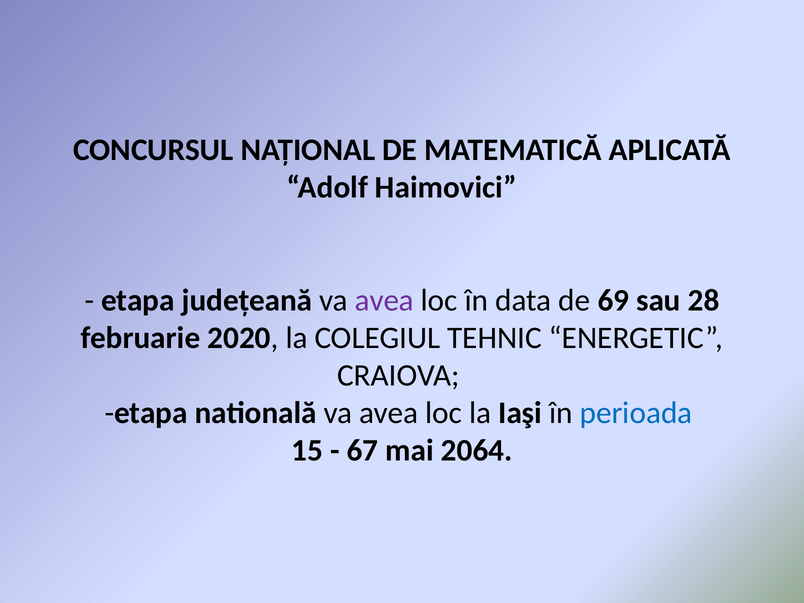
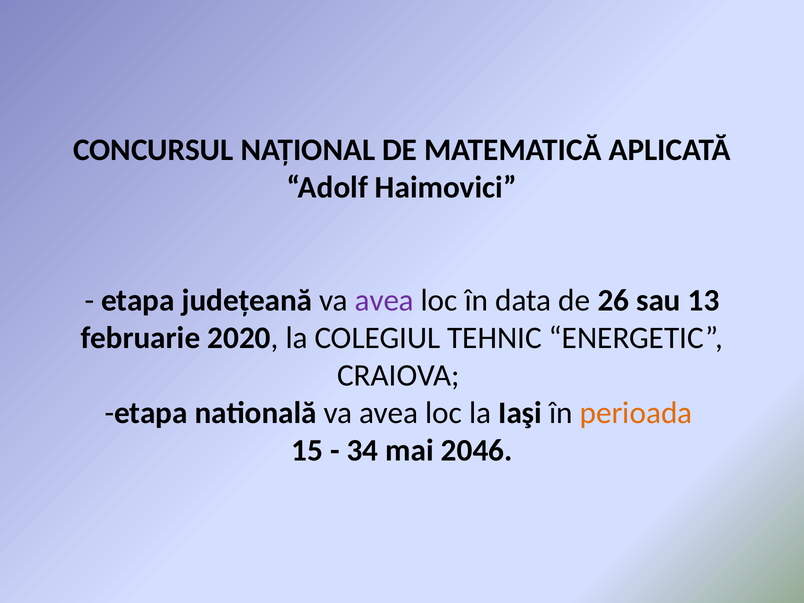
69: 69 -> 26 (613, 300)
28: 28 -> 13 (704, 300)
perioada colour: blue -> orange (636, 413)
67: 67 -> 34 (362, 450)
2064: 2064 -> 2046 (477, 450)
